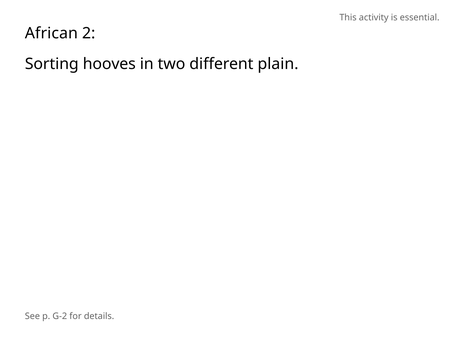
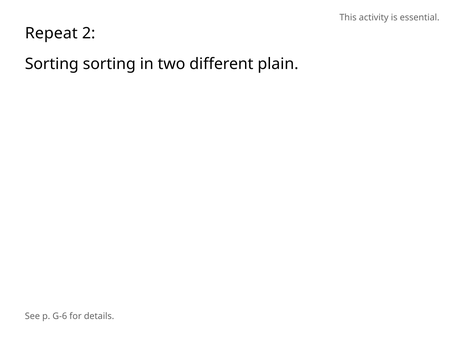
African: African -> Repeat (51, 33)
Sorting hooves: hooves -> sorting (109, 64)
G-2: G-2 -> G-6 (60, 316)
